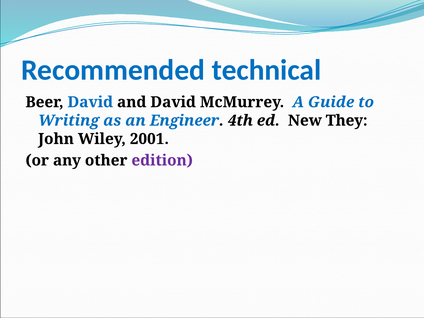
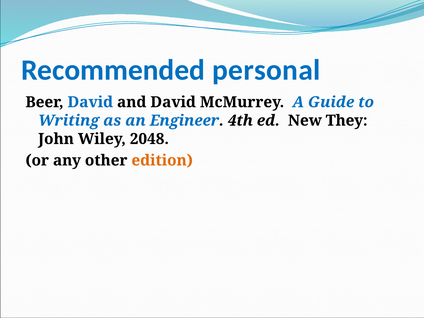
technical: technical -> personal (266, 70)
2001: 2001 -> 2048 (149, 139)
edition colour: purple -> orange (162, 160)
